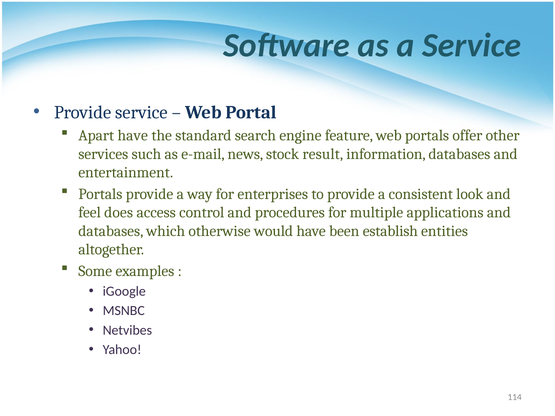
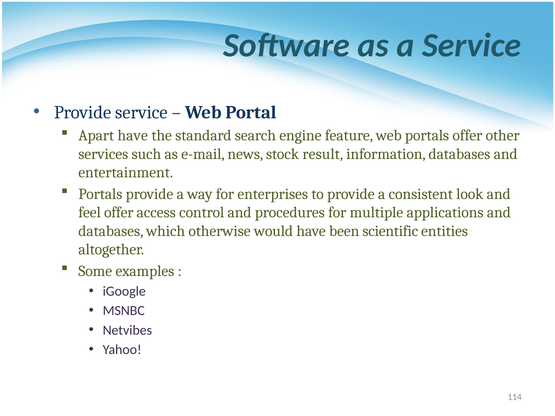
feel does: does -> offer (119, 213)
establish: establish -> scientific (390, 231)
